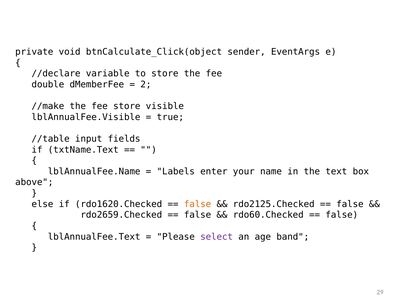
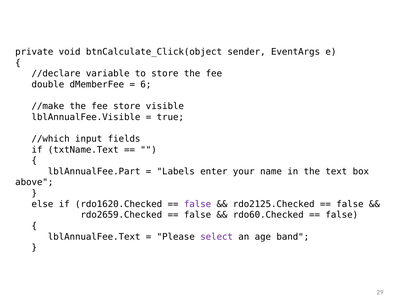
2: 2 -> 6 (146, 84)
//table: //table -> //which (51, 139)
lblAnnualFee.Name: lblAnnualFee.Name -> lblAnnualFee.Part (94, 171)
false colour: orange -> purple (198, 204)
